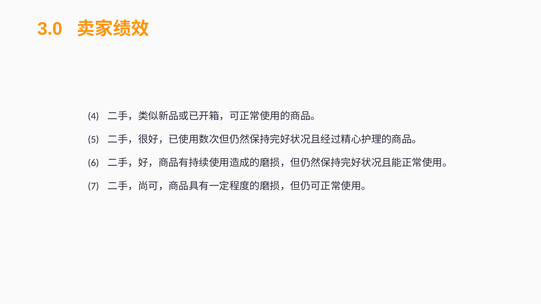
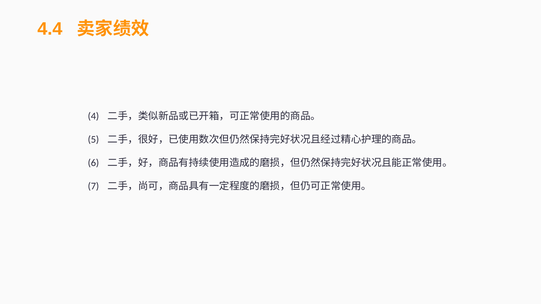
3.0: 3.0 -> 4.4 (50, 29)
